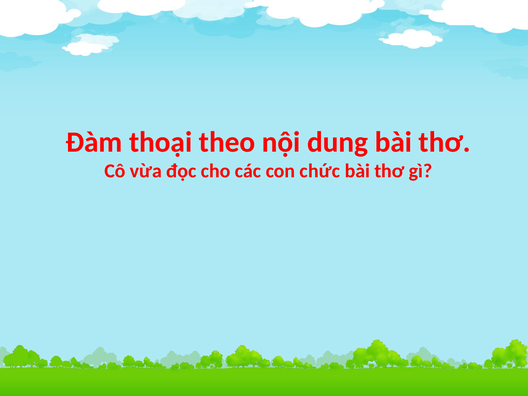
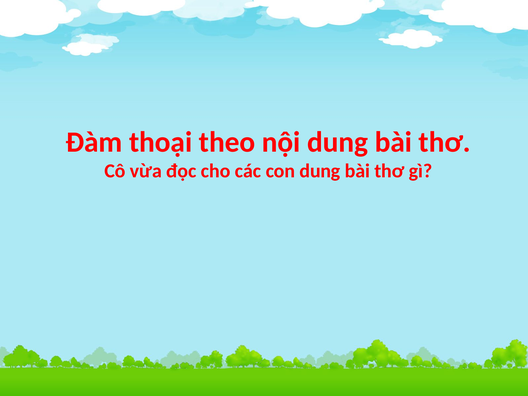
con chức: chức -> dung (320, 171)
